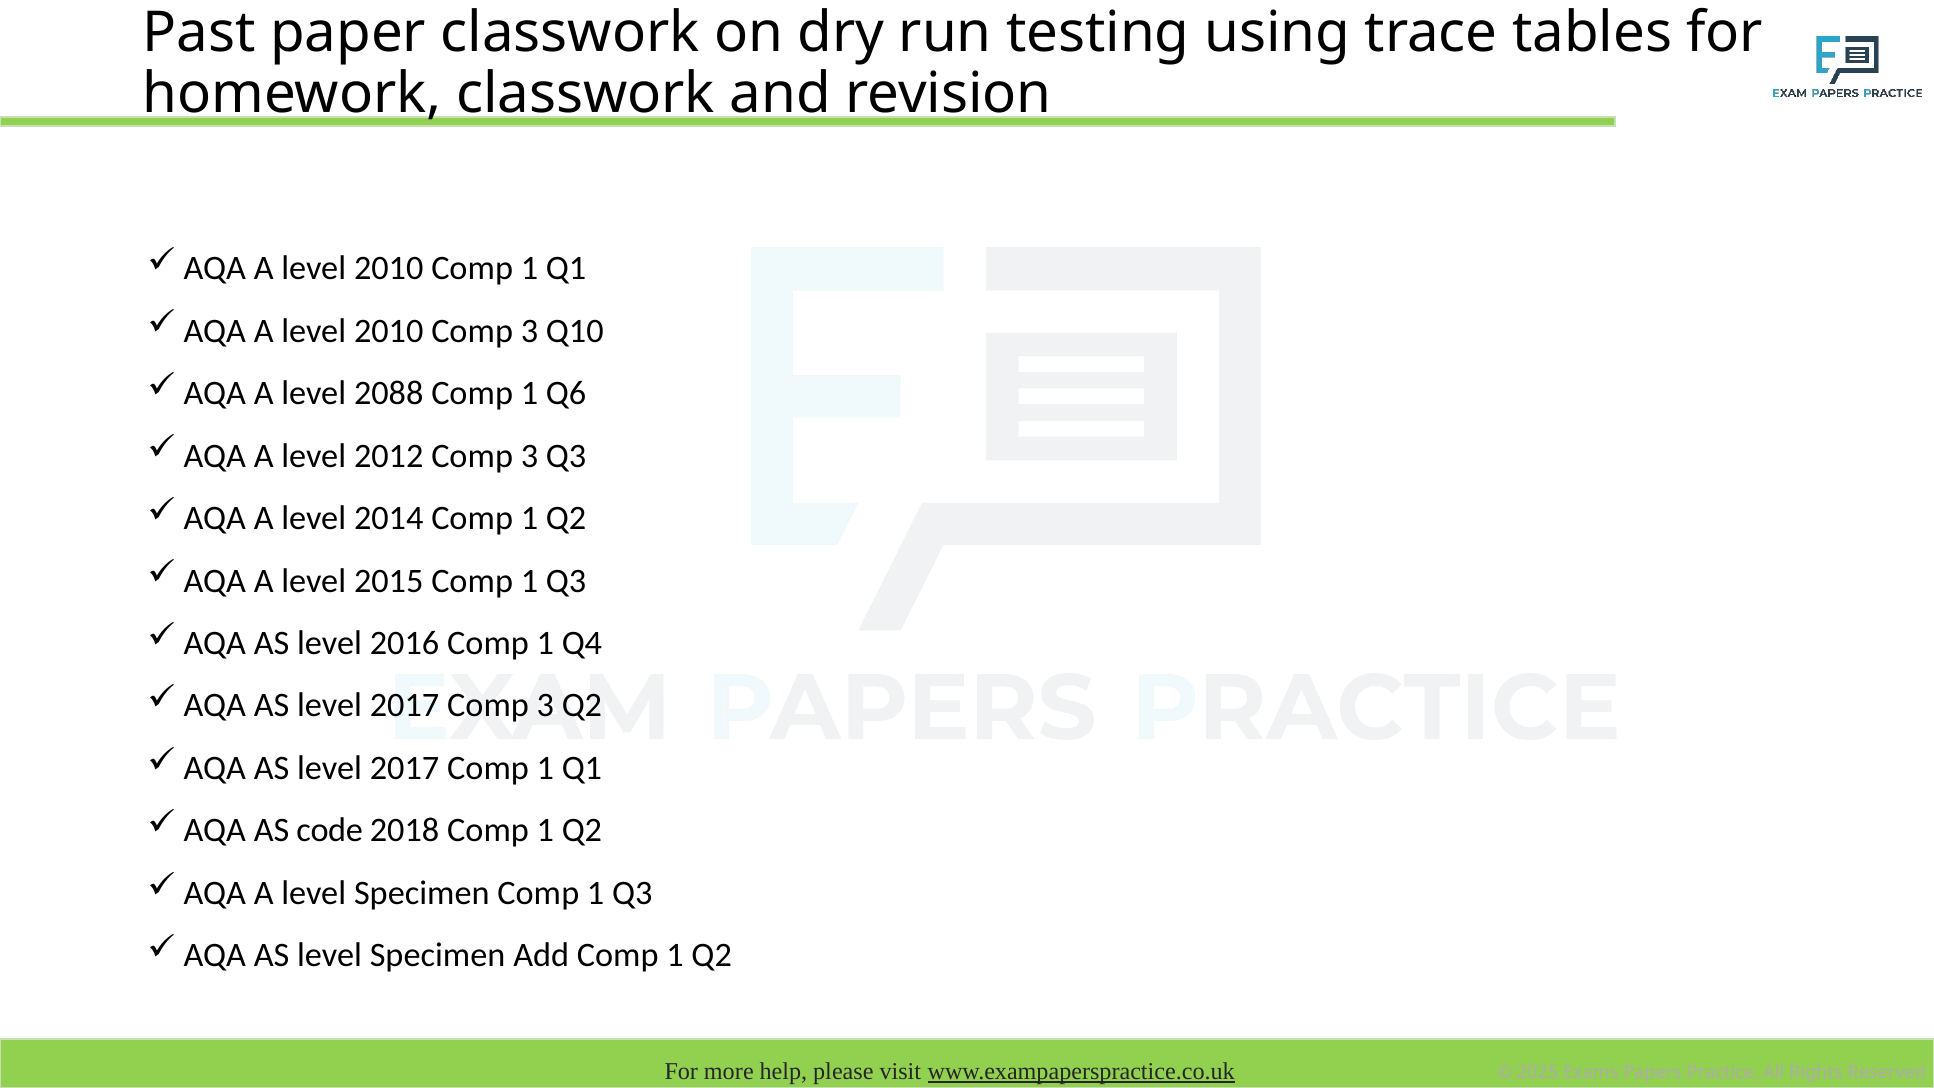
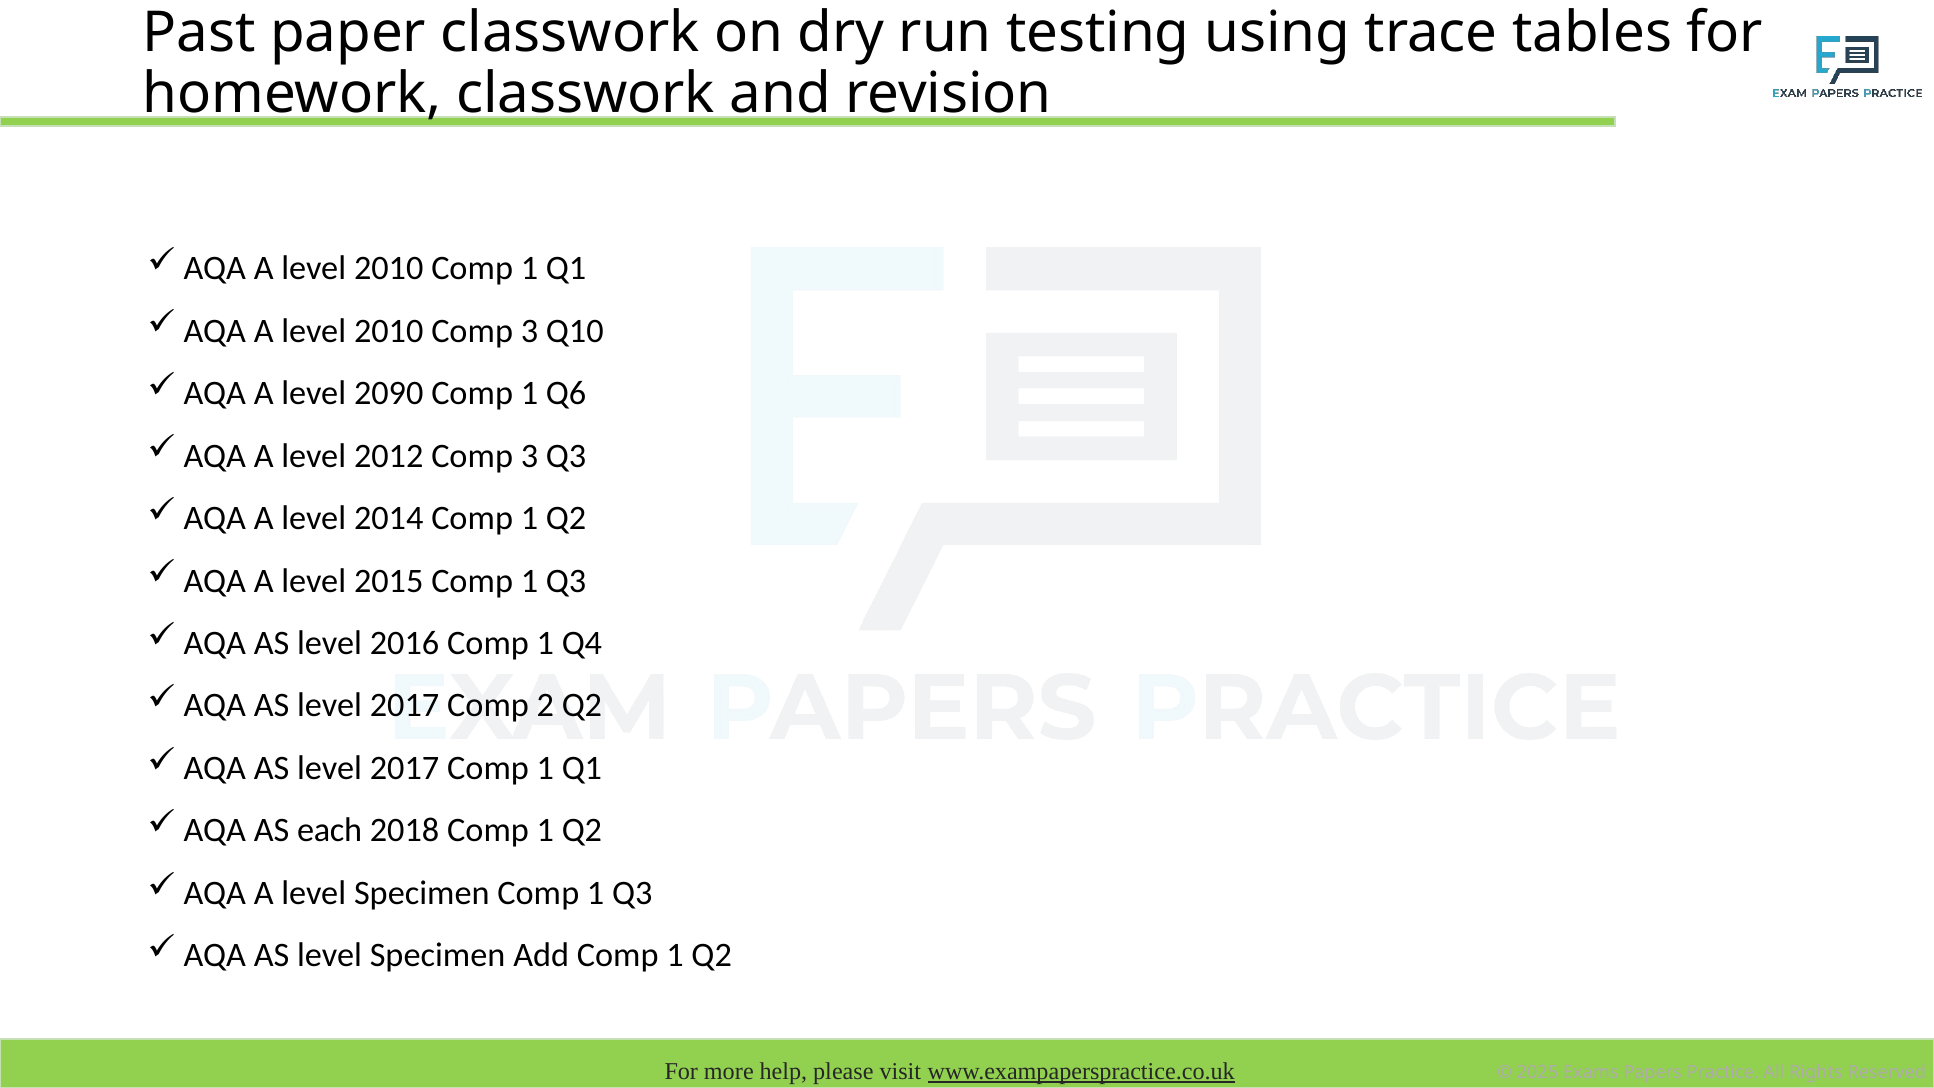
2088: 2088 -> 2090 (389, 393)
2017 Comp 3: 3 -> 2 (545, 706)
code: code -> each (330, 831)
